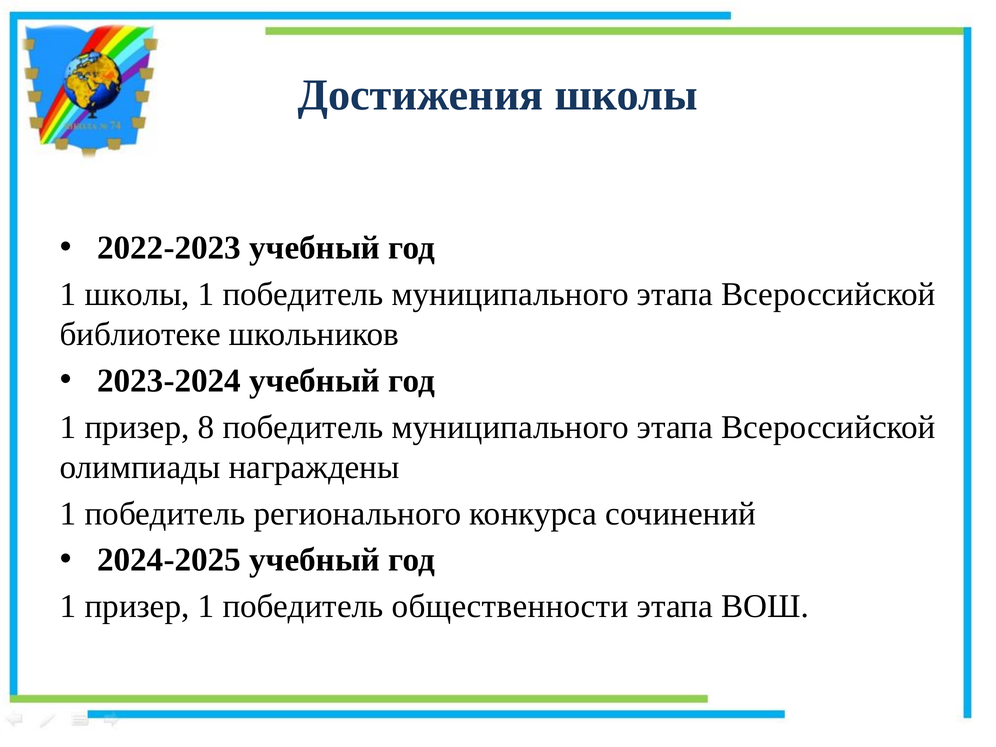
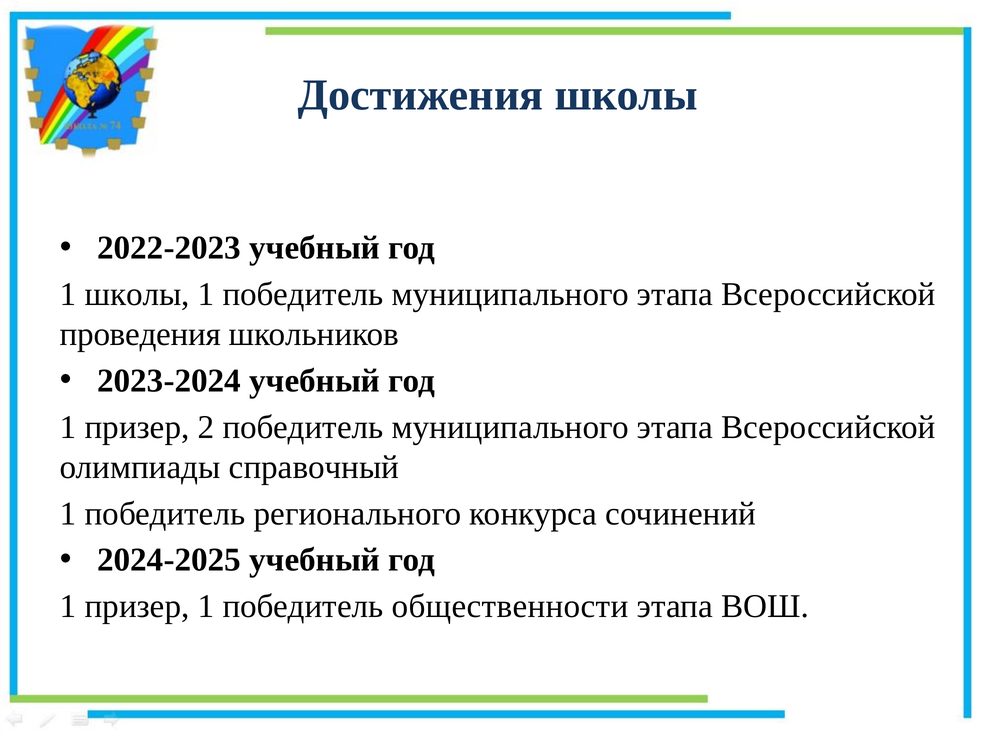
библиотеке: библиотеке -> проведения (140, 334)
8: 8 -> 2 (206, 427)
награждены: награждены -> справочный (314, 467)
